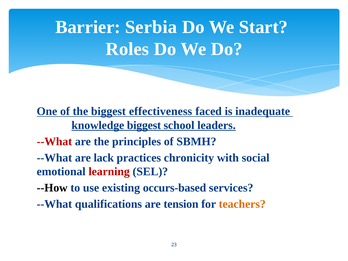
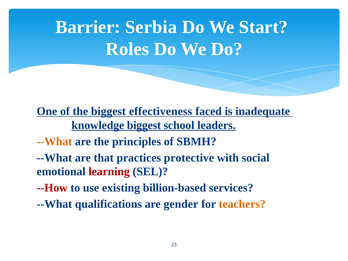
--What colour: red -> orange (54, 141)
lack: lack -> that (104, 158)
chronicity: chronicity -> protective (189, 158)
--How colour: black -> red (52, 188)
occurs-based: occurs-based -> billion-based (174, 188)
tension: tension -> gender (181, 204)
